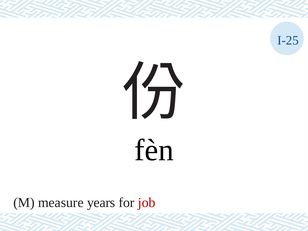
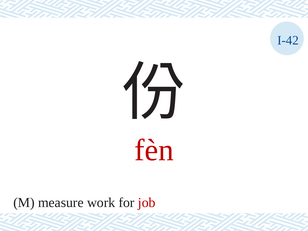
I-25: I-25 -> I-42 (288, 40)
fèn colour: black -> red (154, 150)
years: years -> work (101, 203)
